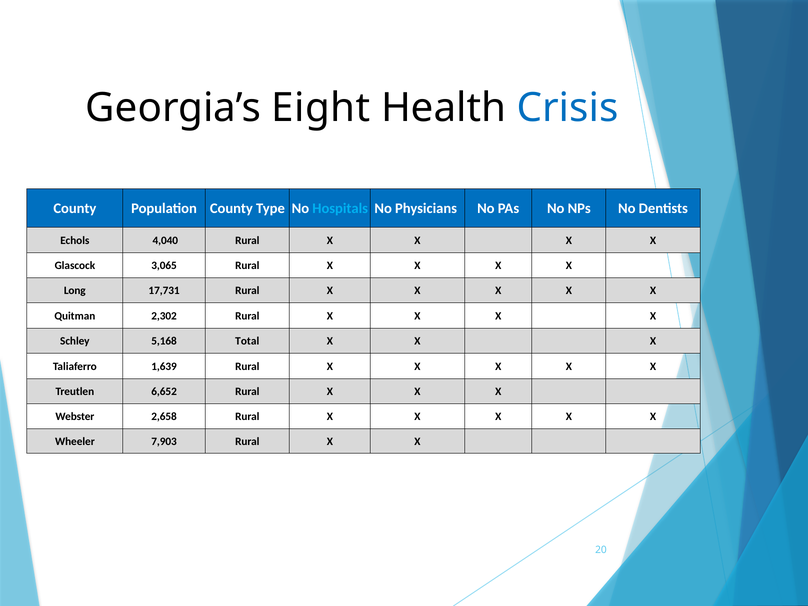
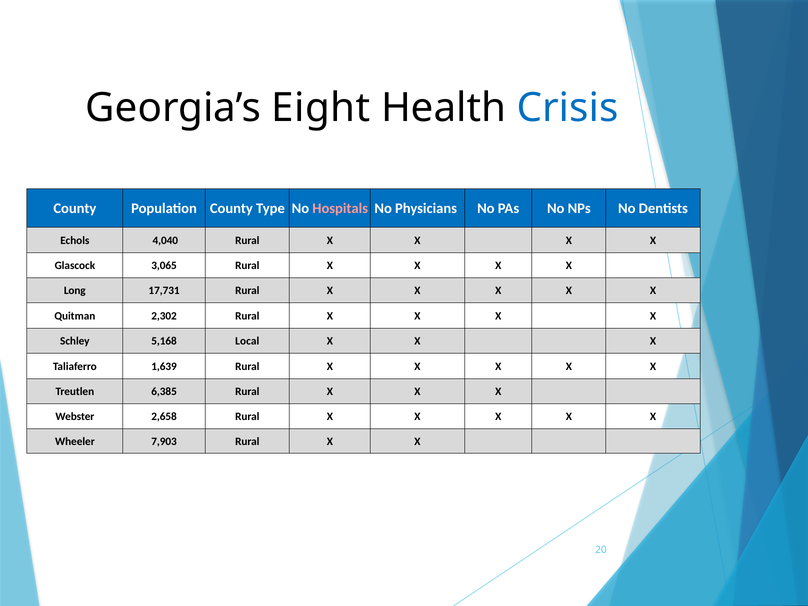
Hospitals colour: light blue -> pink (340, 208)
Total: Total -> Local (247, 341)
6,652: 6,652 -> 6,385 (164, 392)
